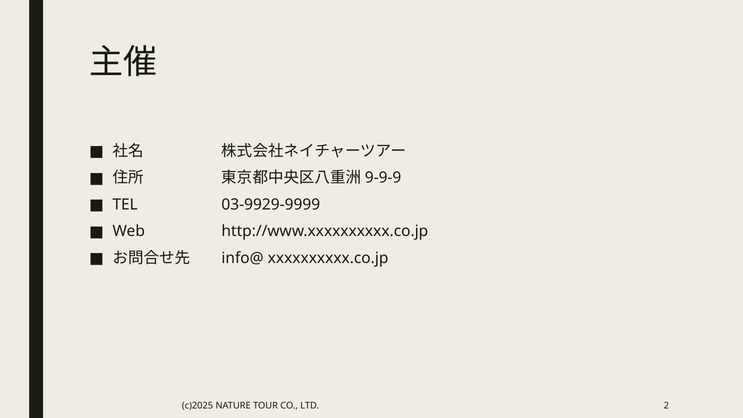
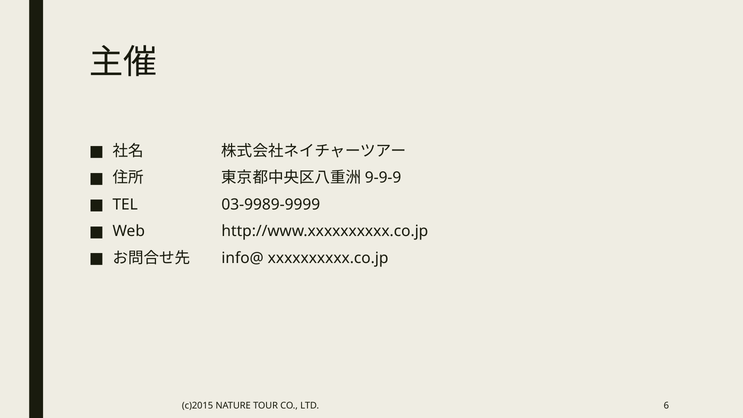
03-9929-9999: 03-9929-9999 -> 03-9989-9999 (271, 204)
c)2025: c)2025 -> c)2015 (198, 405)
2: 2 -> 6 (666, 405)
